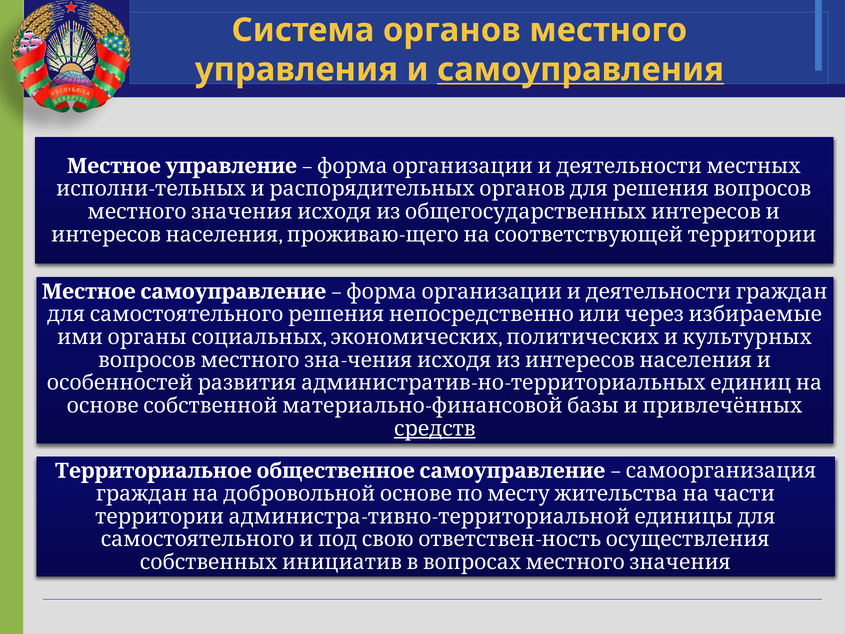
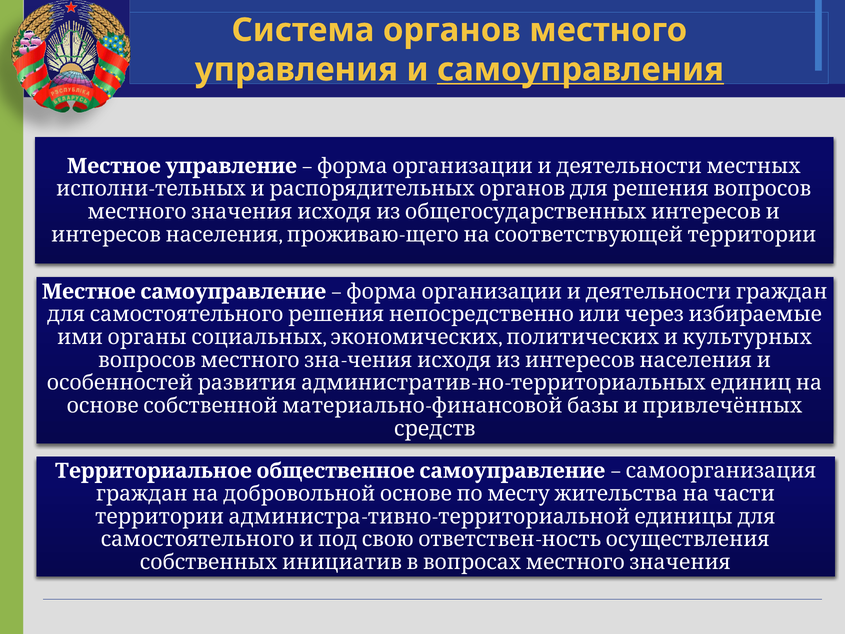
средств underline: present -> none (435, 428)
